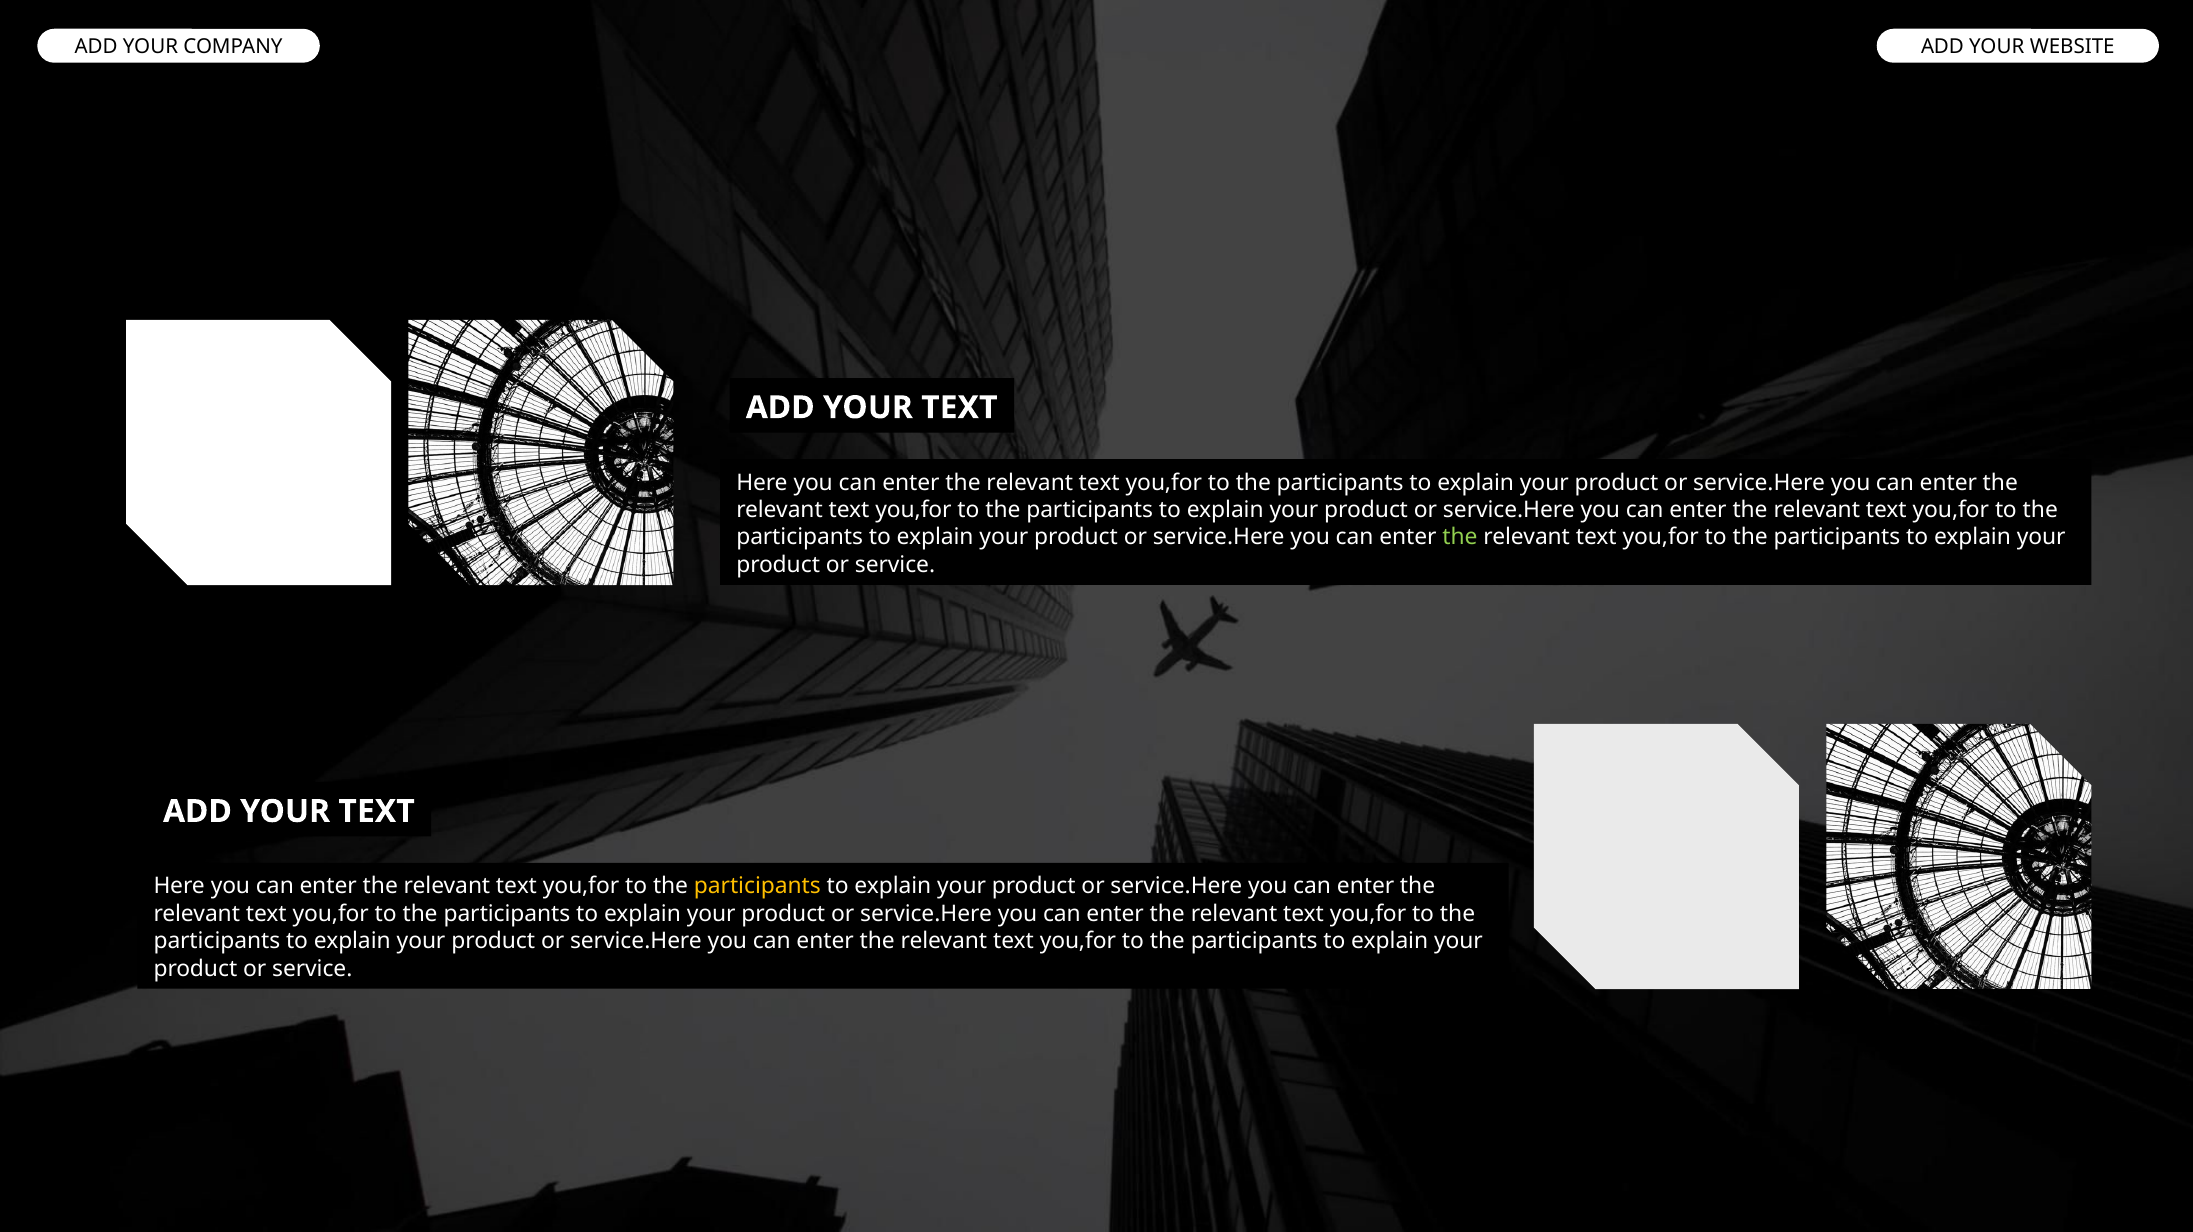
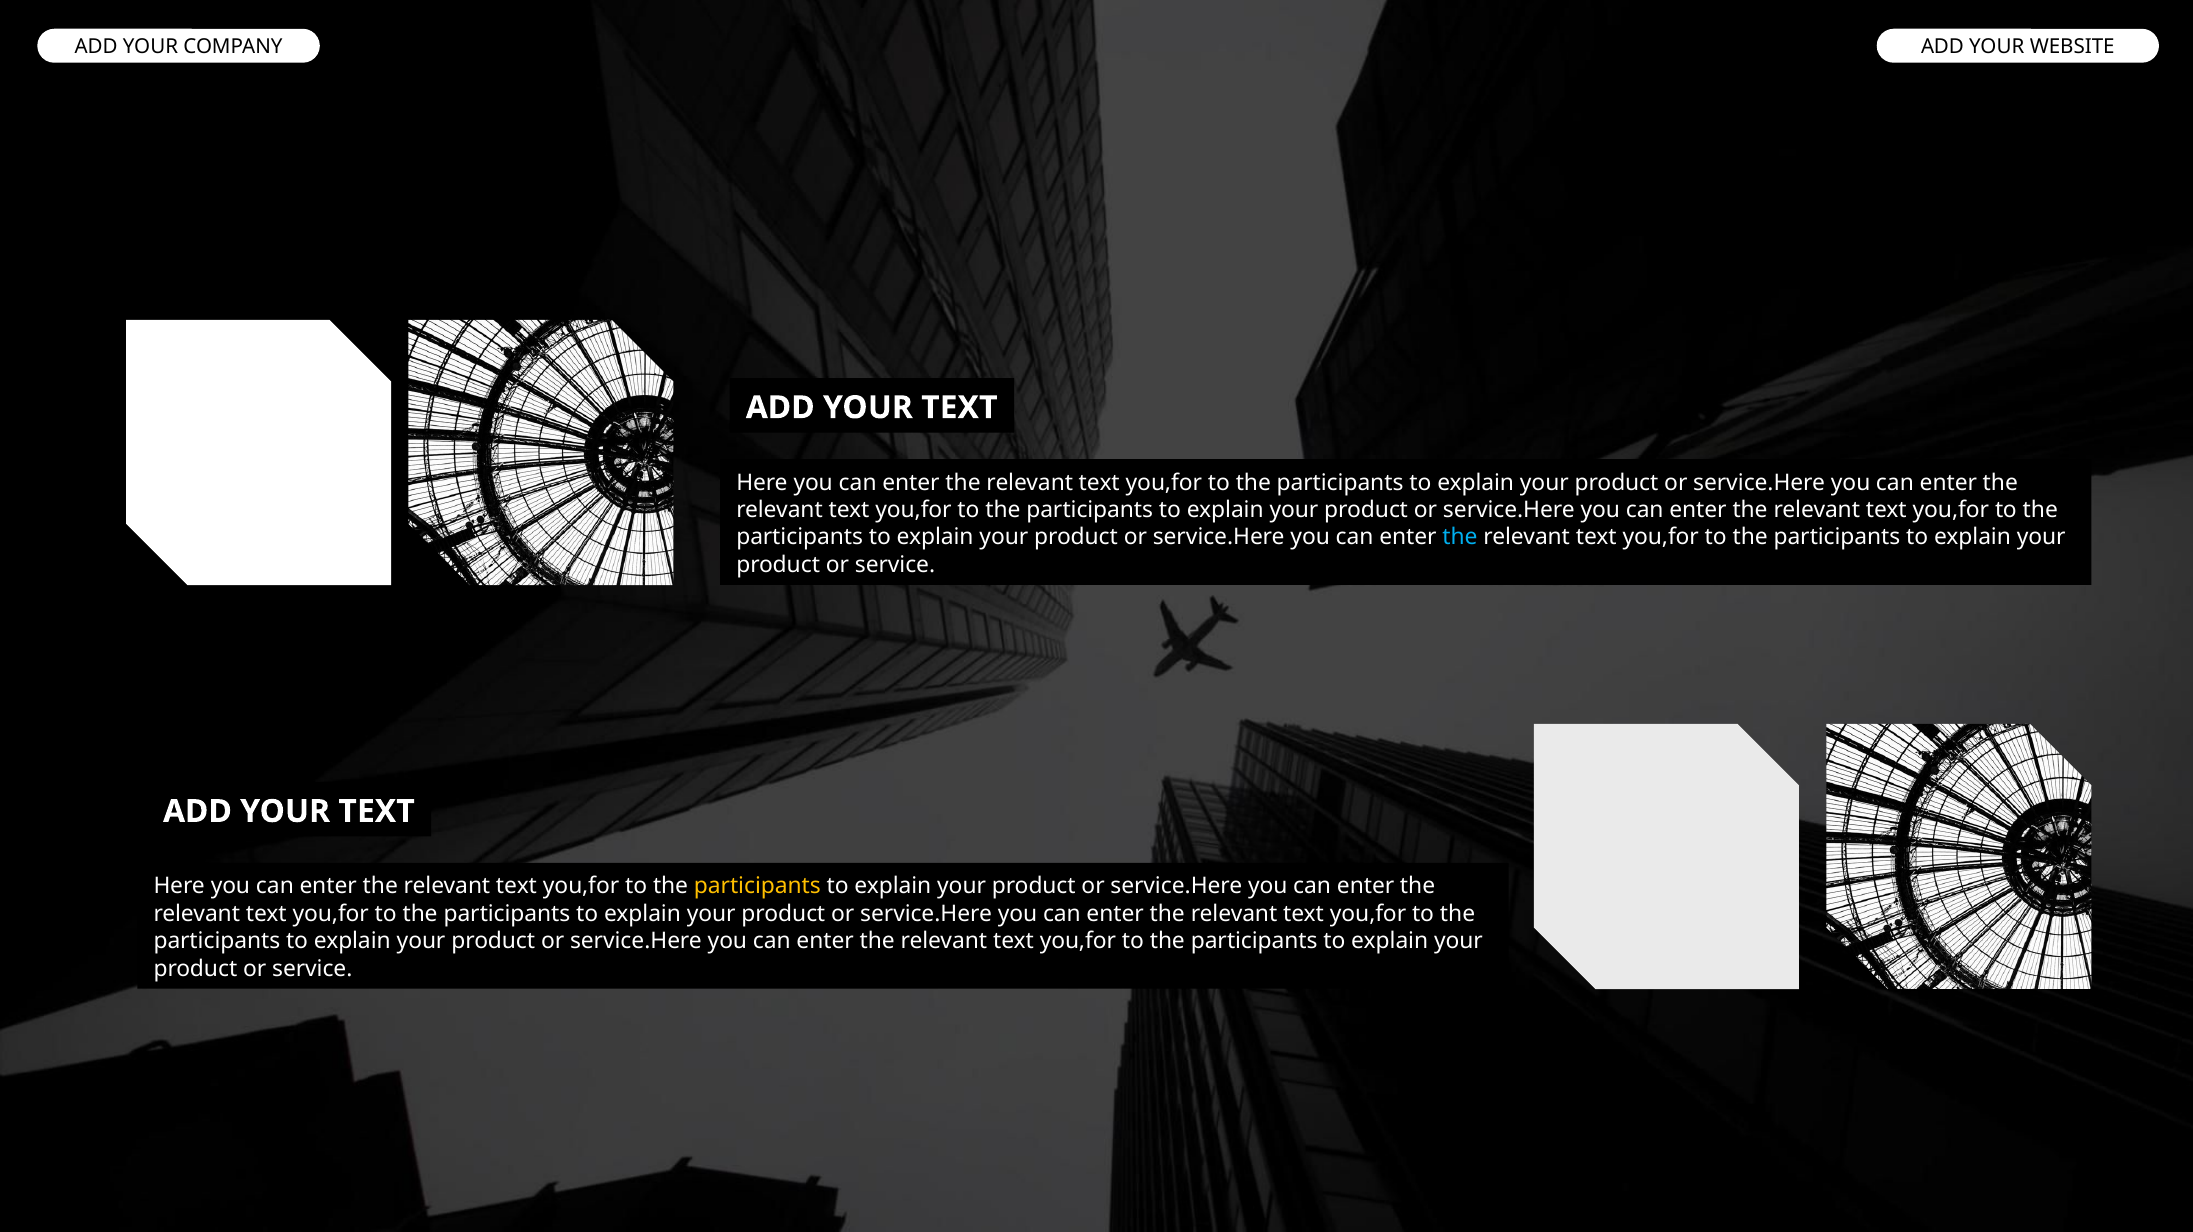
the colour: light green -> light blue (1460, 537)
